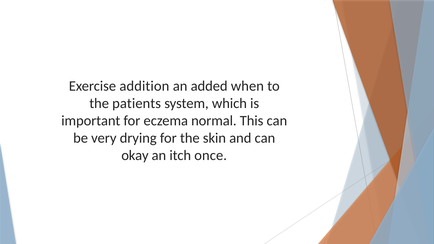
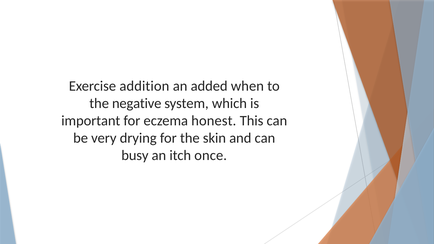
patients: patients -> negative (137, 103)
normal: normal -> honest (214, 121)
okay: okay -> busy (135, 156)
